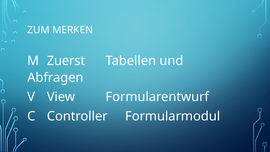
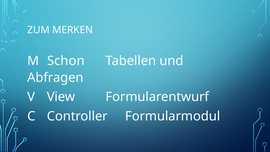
Zuerst: Zuerst -> Schon (66, 61)
